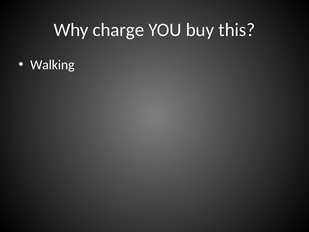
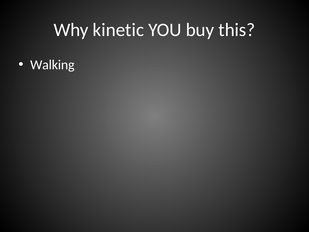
charge: charge -> kinetic (118, 30)
